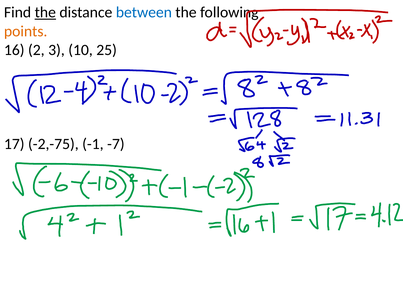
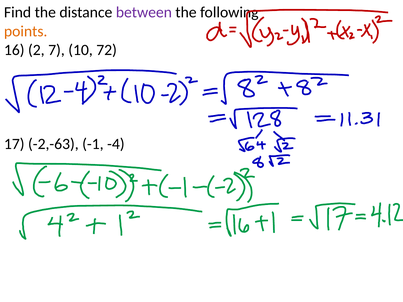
the underline: present -> none (45, 12)
between colour: blue -> purple (144, 12)
3: 3 -> 7 (56, 50)
25: 25 -> 72 (107, 50)
-2,-75: -2,-75 -> -2,-63 (53, 144)
-7: -7 -> -4 (116, 144)
